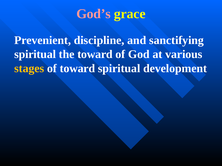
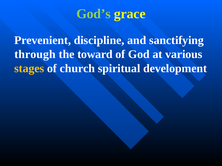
God’s colour: pink -> light green (93, 14)
spiritual: spiritual -> through (35, 54)
of toward: toward -> church (77, 69)
